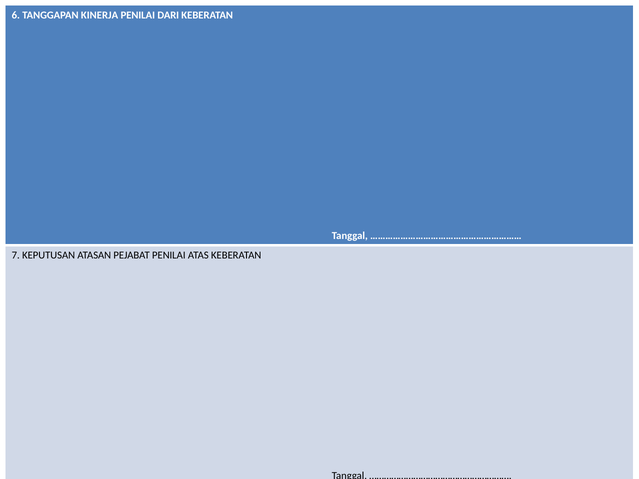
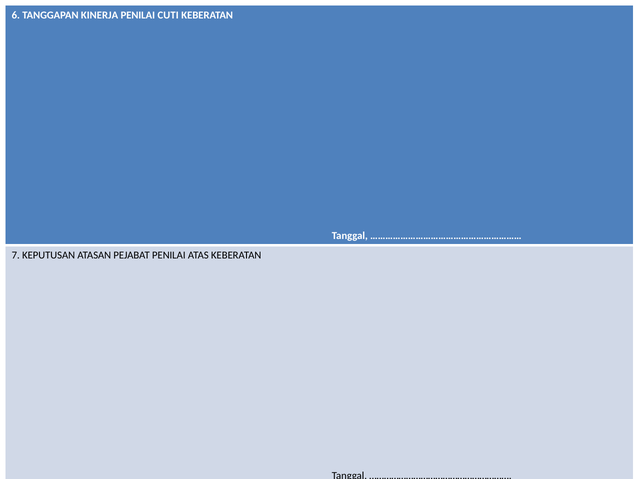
DARI: DARI -> CUTI (168, 15)
